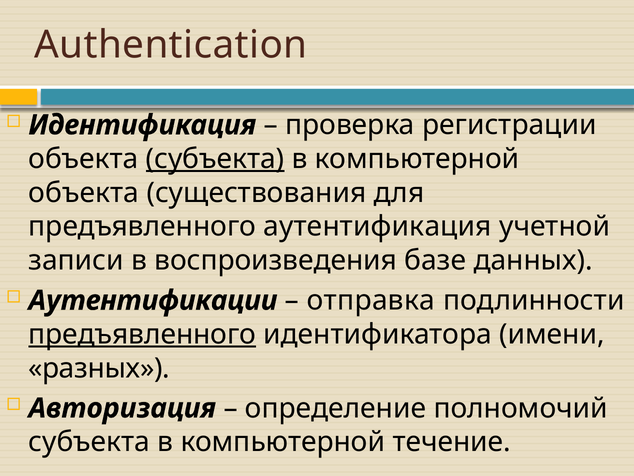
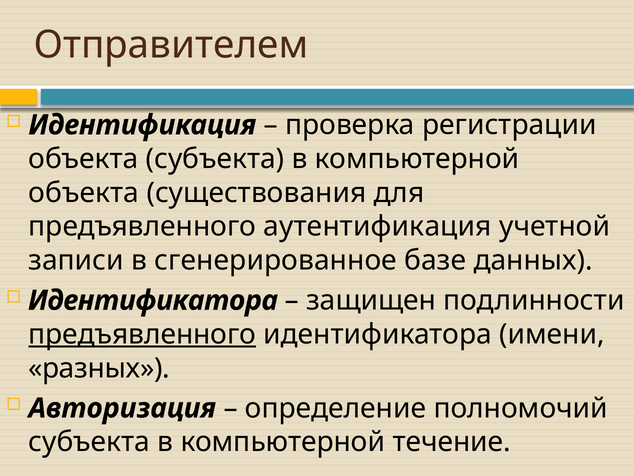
Authentication: Authentication -> Отправителем (171, 45)
субъекта underline: present -> none (215, 159)
воспроизведения: воспроизведения -> сгенерированное (276, 260)
Аутентификации: Аутентификации -> Идентификатора (153, 300)
отправка: отправка -> защищен (371, 300)
